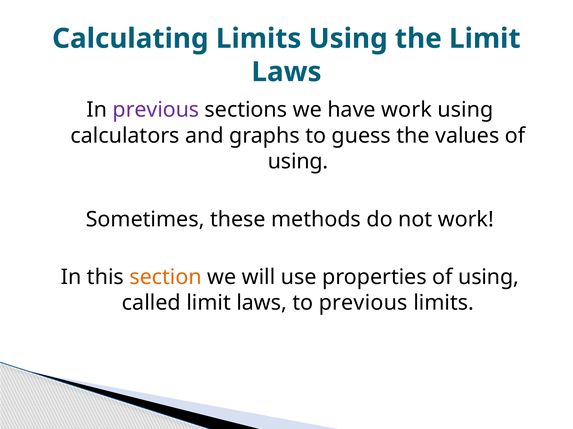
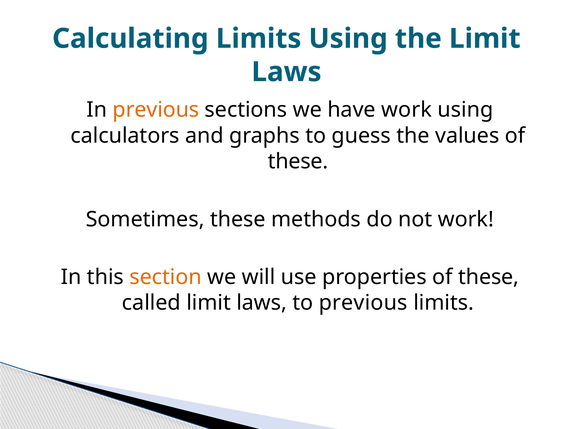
previous colour: purple -> orange (156, 110)
using: using -> these (298, 162)
properties of using: using -> these (489, 278)
